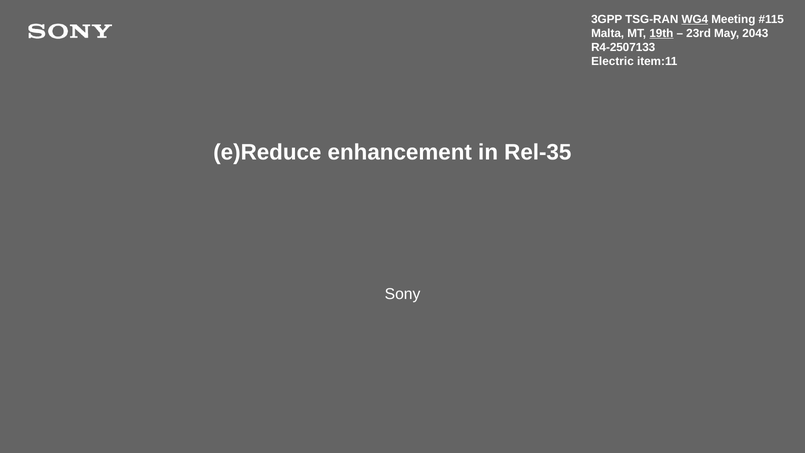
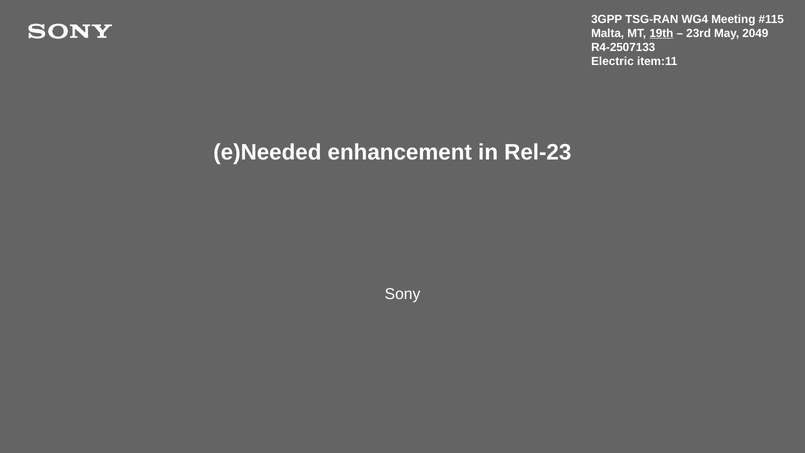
WG4 underline: present -> none (695, 19)
2043: 2043 -> 2049 (755, 33)
e)Reduce: e)Reduce -> e)Needed (267, 152)
Rel-35: Rel-35 -> Rel-23 (538, 152)
